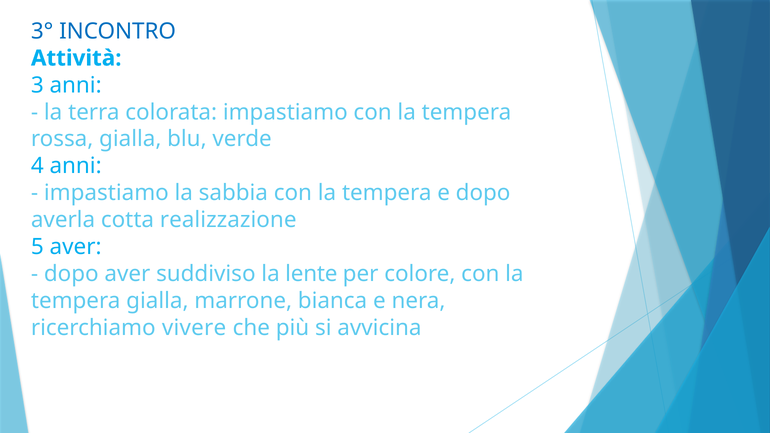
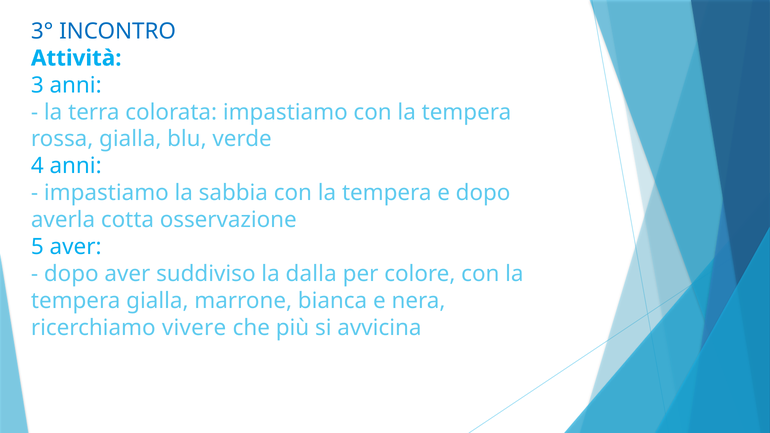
realizzazione: realizzazione -> osservazione (228, 220)
lente: lente -> dalla (311, 274)
